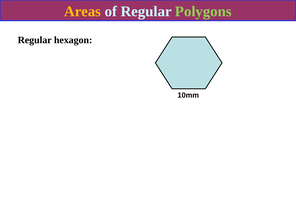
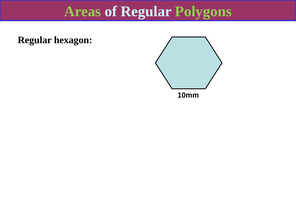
Areas colour: yellow -> light green (83, 11)
